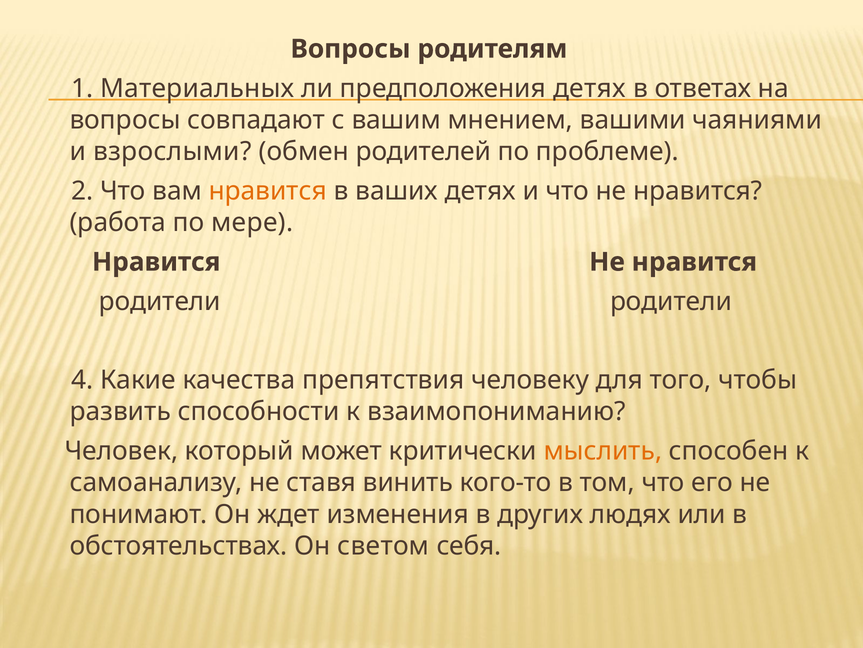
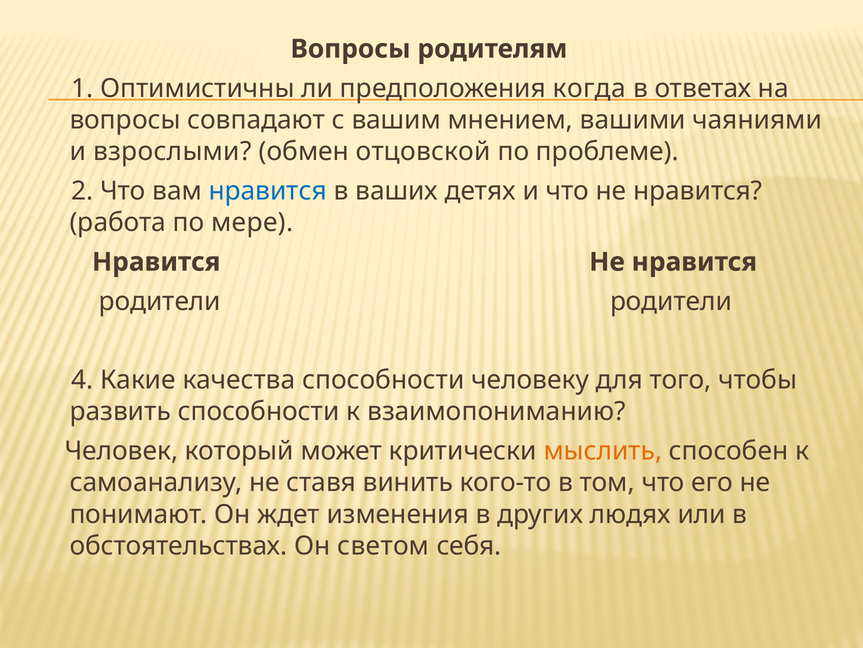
Материальных: Материальных -> Оптимистичны (197, 88)
предположения детях: детях -> когда (589, 88)
родителей: родителей -> отцовской (423, 151)
нравится colour: orange -> blue (268, 191)
качества препятствия: препятствия -> способности (383, 380)
